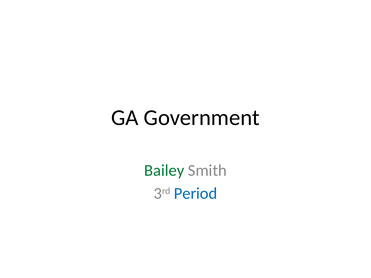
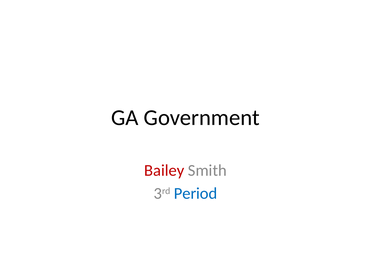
Bailey colour: green -> red (164, 171)
